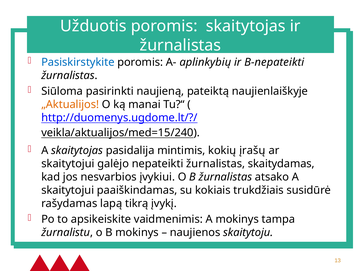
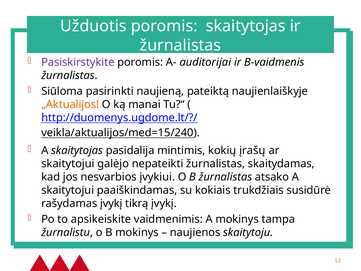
Pasiskirstykite colour: blue -> purple (78, 62)
aplinkybių: aplinkybių -> auditorijai (205, 62)
B-nepateikti: B-nepateikti -> B-vaidmenis (274, 62)
rašydamas lapą: lapą -> įvykį (111, 203)
